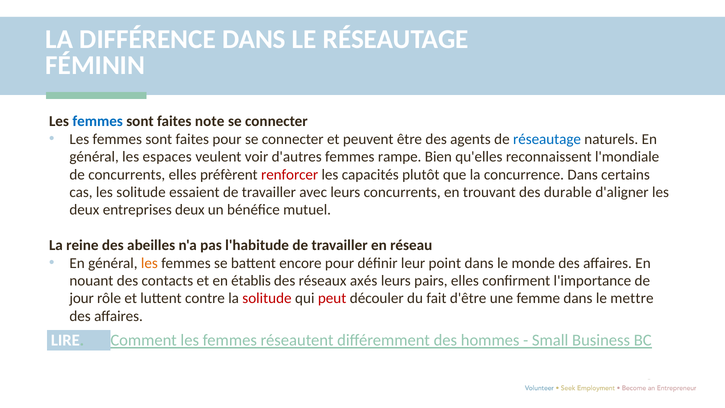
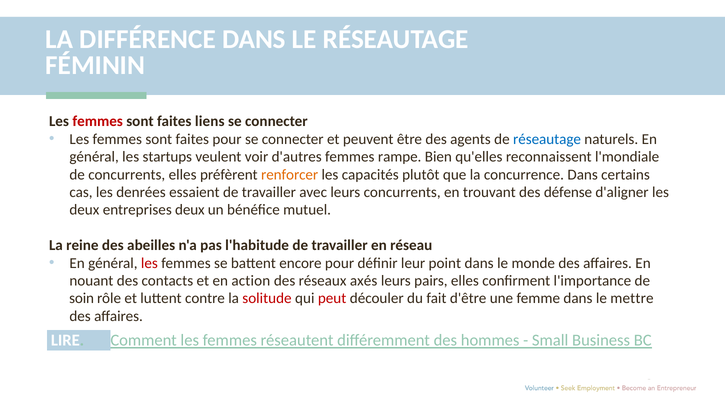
femmes colour: blue -> red (98, 121)
note: note -> liens (210, 121)
espaces: espaces -> startups (167, 157)
renforcer colour: red -> orange (290, 174)
les solitude: solitude -> denrées (141, 192)
durable: durable -> défense (568, 192)
les colour: orange -> red (149, 263)
établis: établis -> action (251, 281)
jour: jour -> soin (82, 298)
